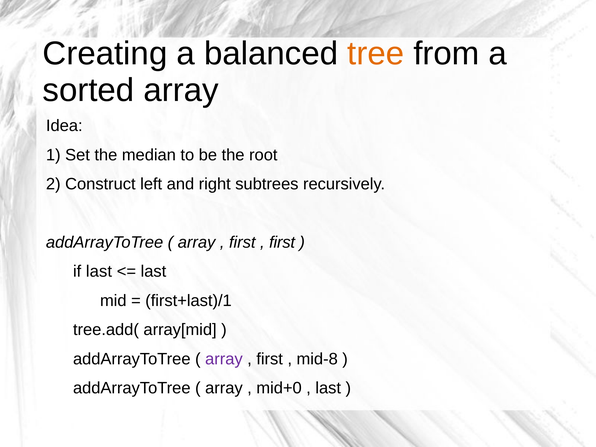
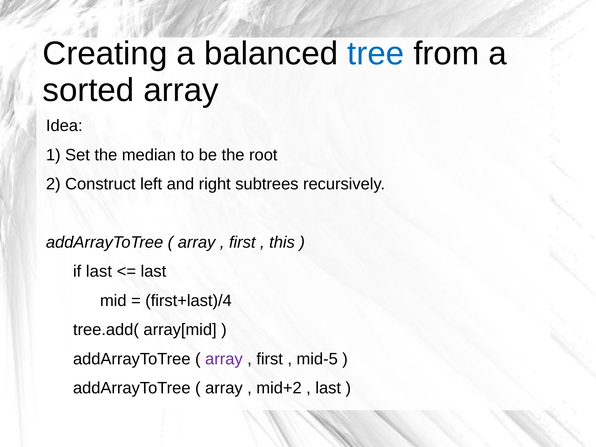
tree colour: orange -> blue (376, 54)
first: first -> this (282, 242)
first+last)/1: first+last)/1 -> first+last)/4 (189, 301)
mid-8: mid-8 -> mid-5 (317, 359)
mid+0: mid+0 -> mid+2 (279, 388)
